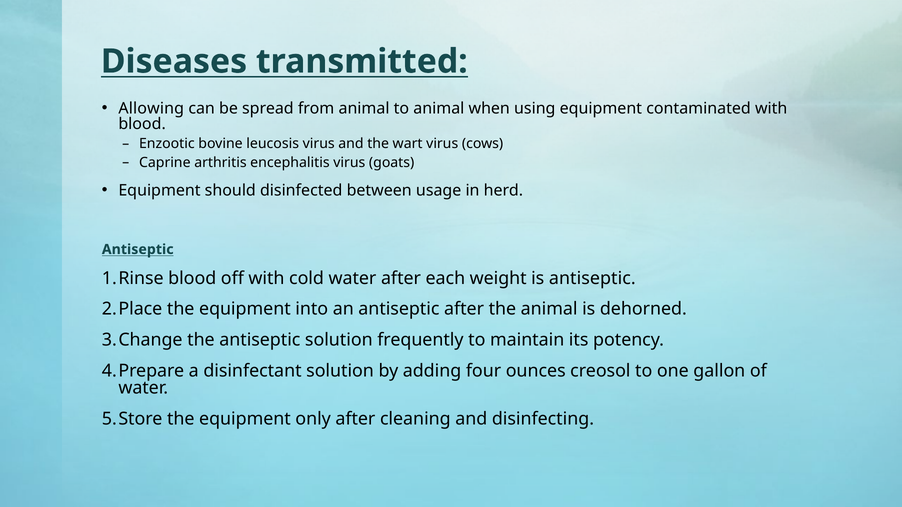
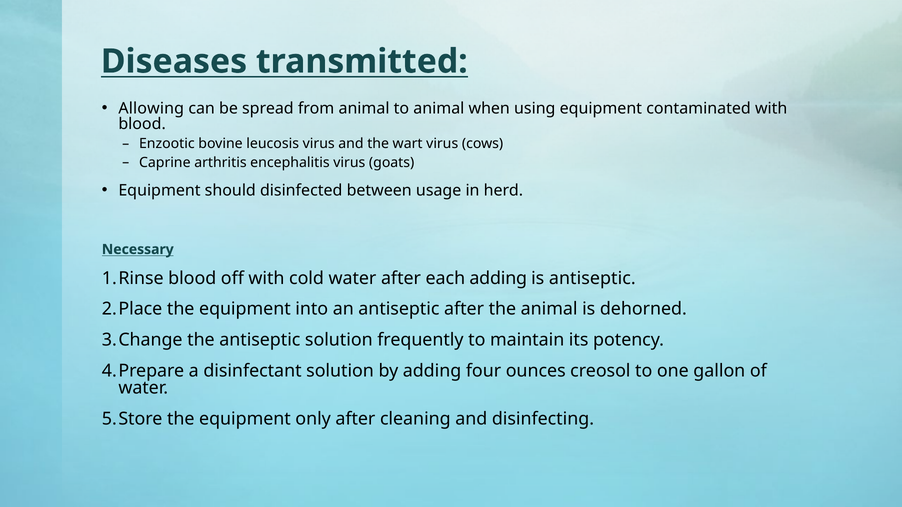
Antiseptic: Antiseptic -> Necessary (138, 250)
each weight: weight -> adding (498, 279)
